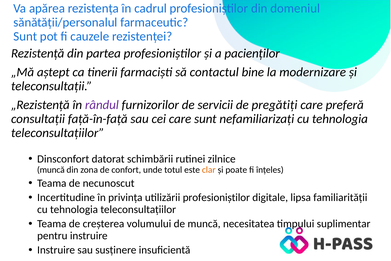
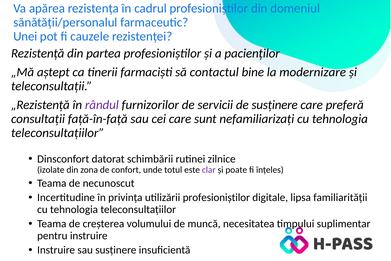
Sunt: Sunt -> Unei (25, 36)
de pregătiți: pregătiți -> susținere (275, 105)
muncă: muncă -> izolate (51, 170)
clar colour: orange -> purple (209, 170)
